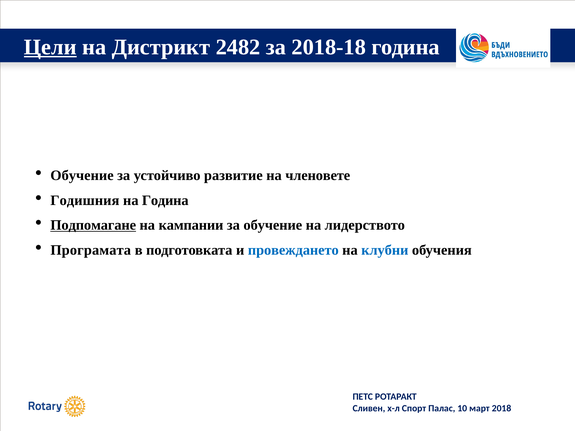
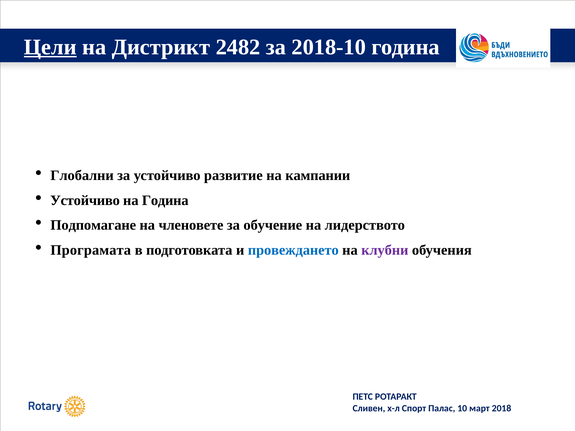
2018-18: 2018-18 -> 2018-10 (329, 47)
Обучение: Обучение -> Глобални (82, 176)
членовете: членовете -> кампании (318, 176)
Годишния: Годишния -> Устойчиво (85, 201)
Подпомагане underline: present -> none (93, 225)
кампании: кампании -> членовете (191, 225)
клубни colour: blue -> purple (385, 250)
